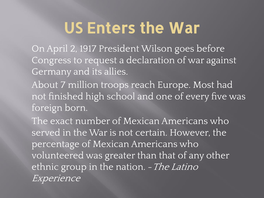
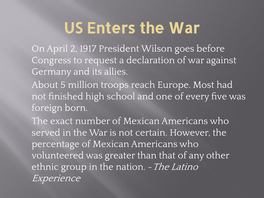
7: 7 -> 5 (63, 85)
